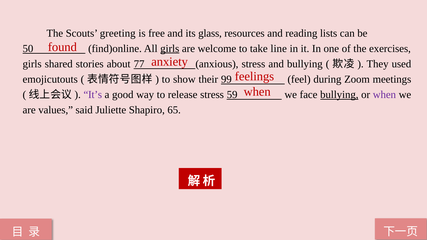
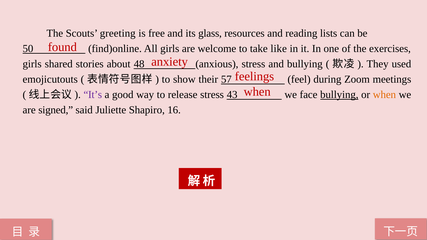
girls underline: present -> none (170, 49)
line: line -> like (279, 49)
77: 77 -> 48 (139, 64)
99: 99 -> 57 (226, 79)
59: 59 -> 43 (232, 95)
when colour: purple -> orange (384, 95)
values: values -> signed (56, 110)
65: 65 -> 16 (174, 110)
